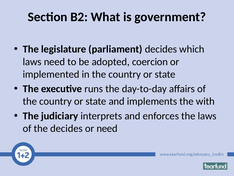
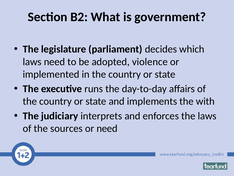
coercion: coercion -> violence (150, 62)
the decides: decides -> sources (66, 128)
